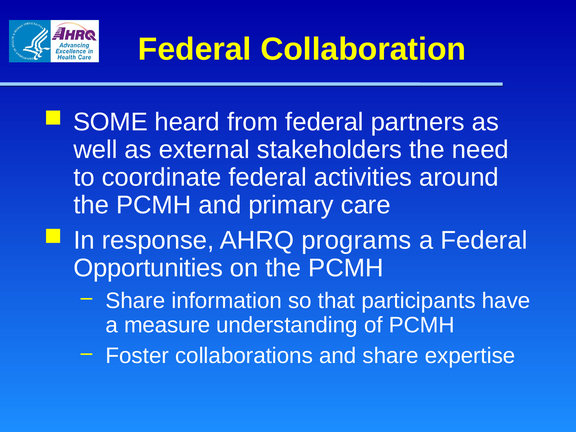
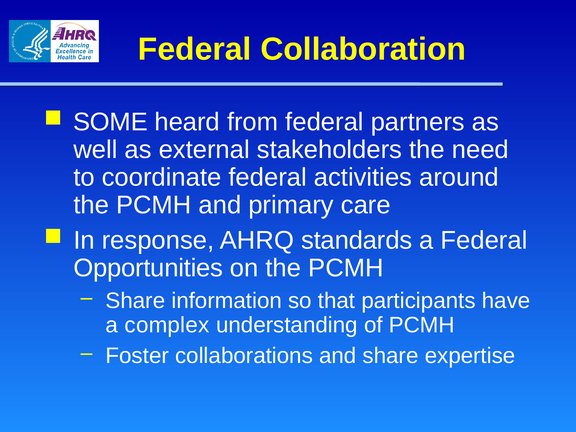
programs: programs -> standards (357, 240)
measure: measure -> complex (167, 325)
